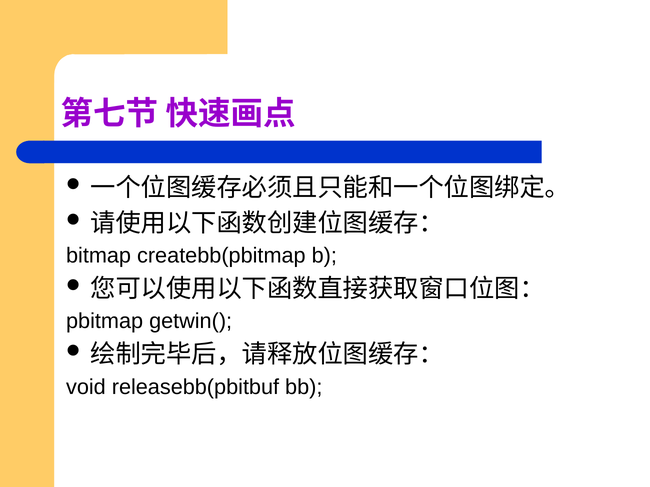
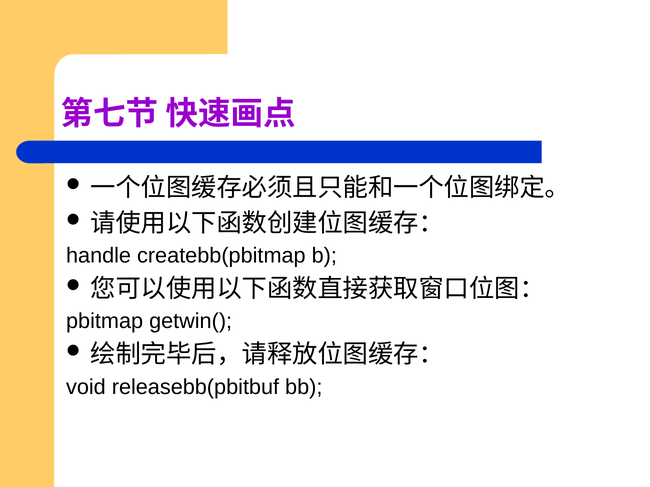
bitmap: bitmap -> handle (99, 256)
